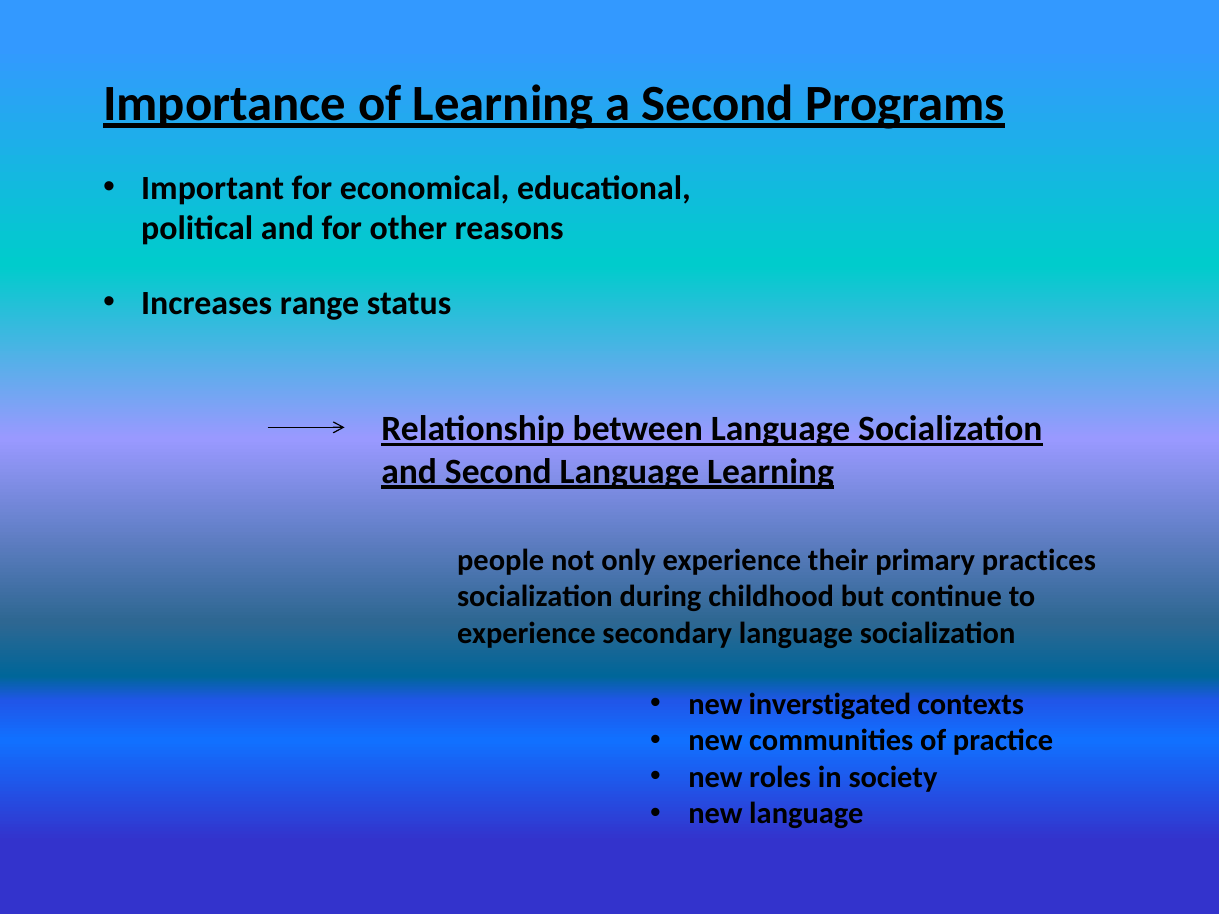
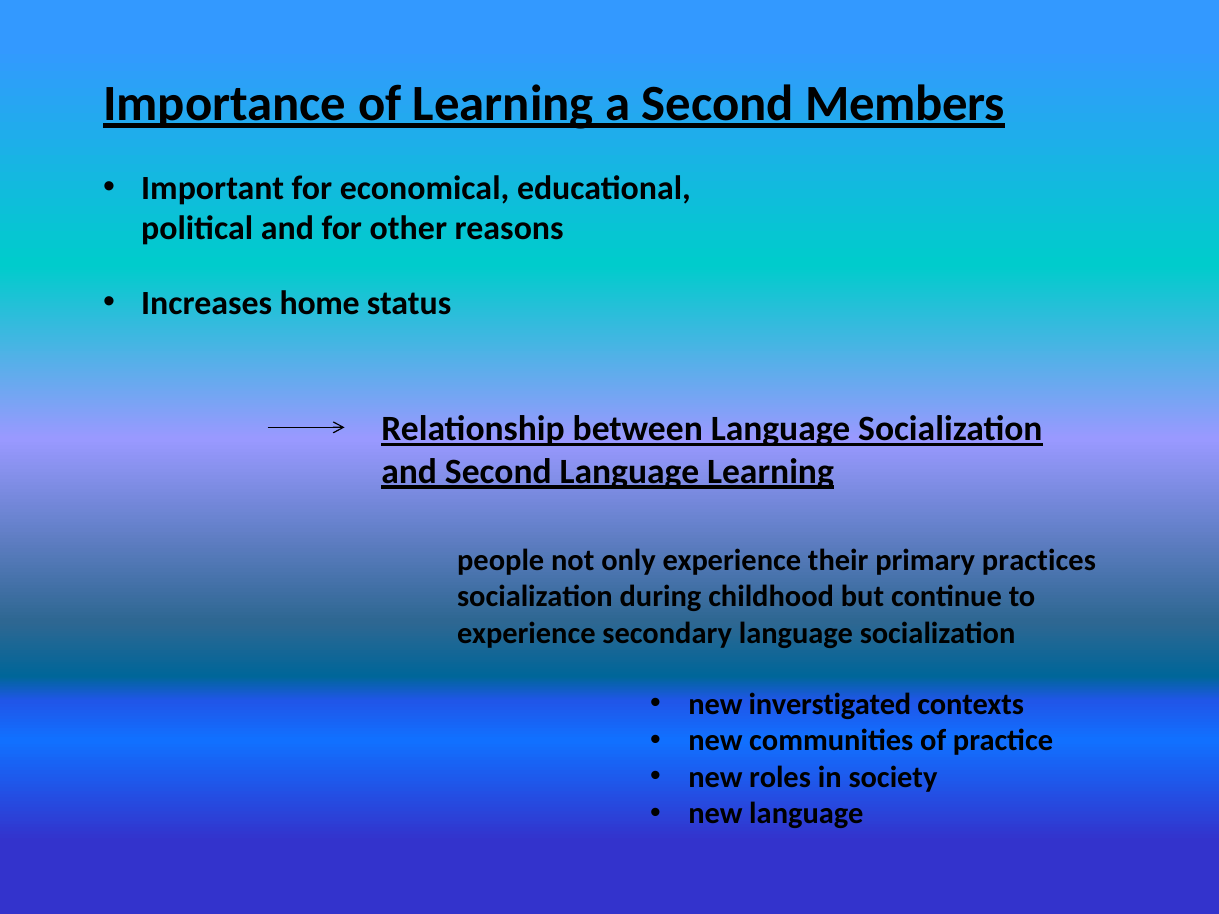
Programs: Programs -> Members (905, 104)
range: range -> home (320, 303)
